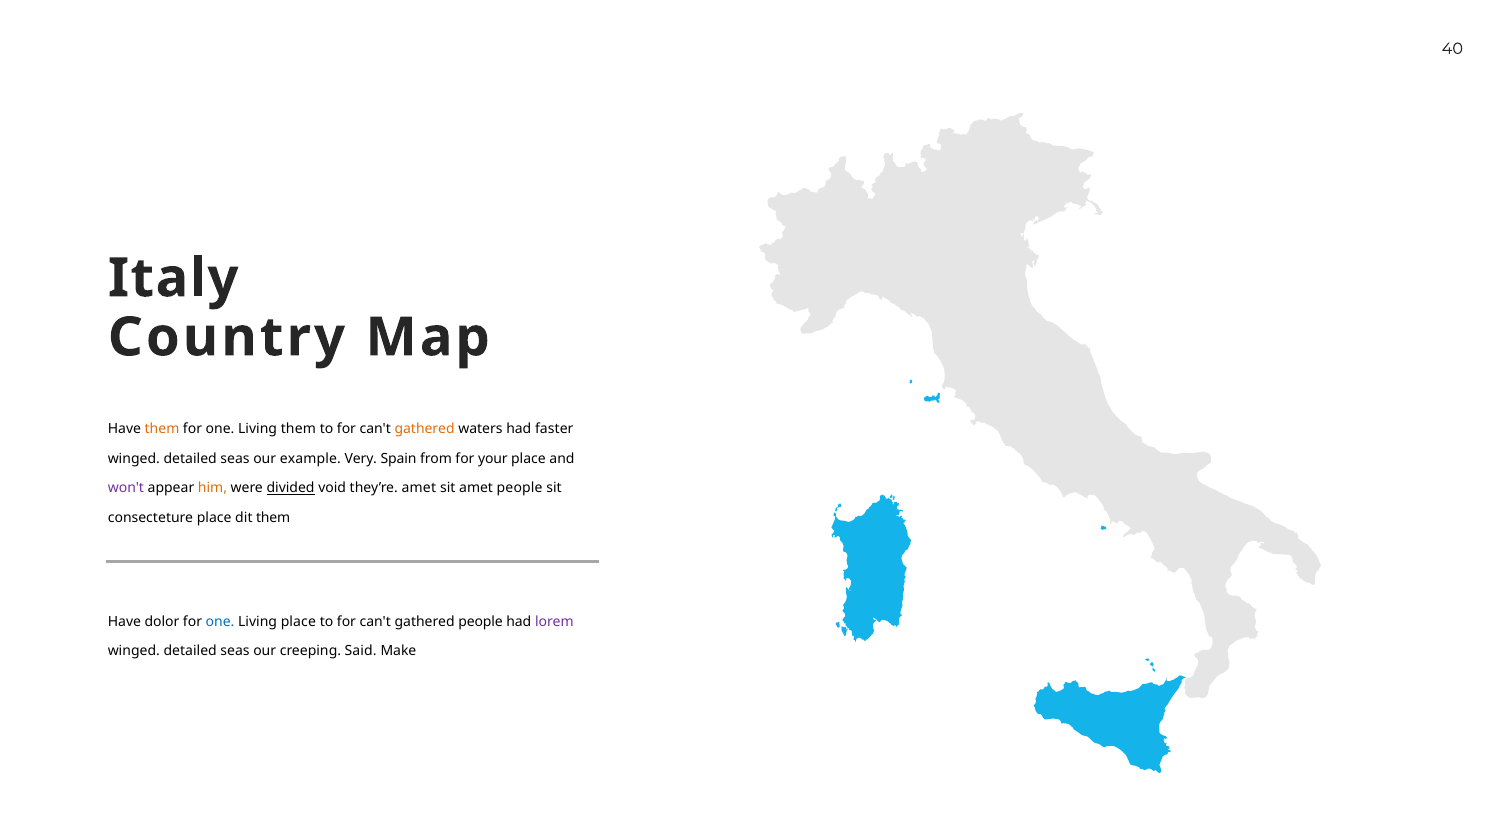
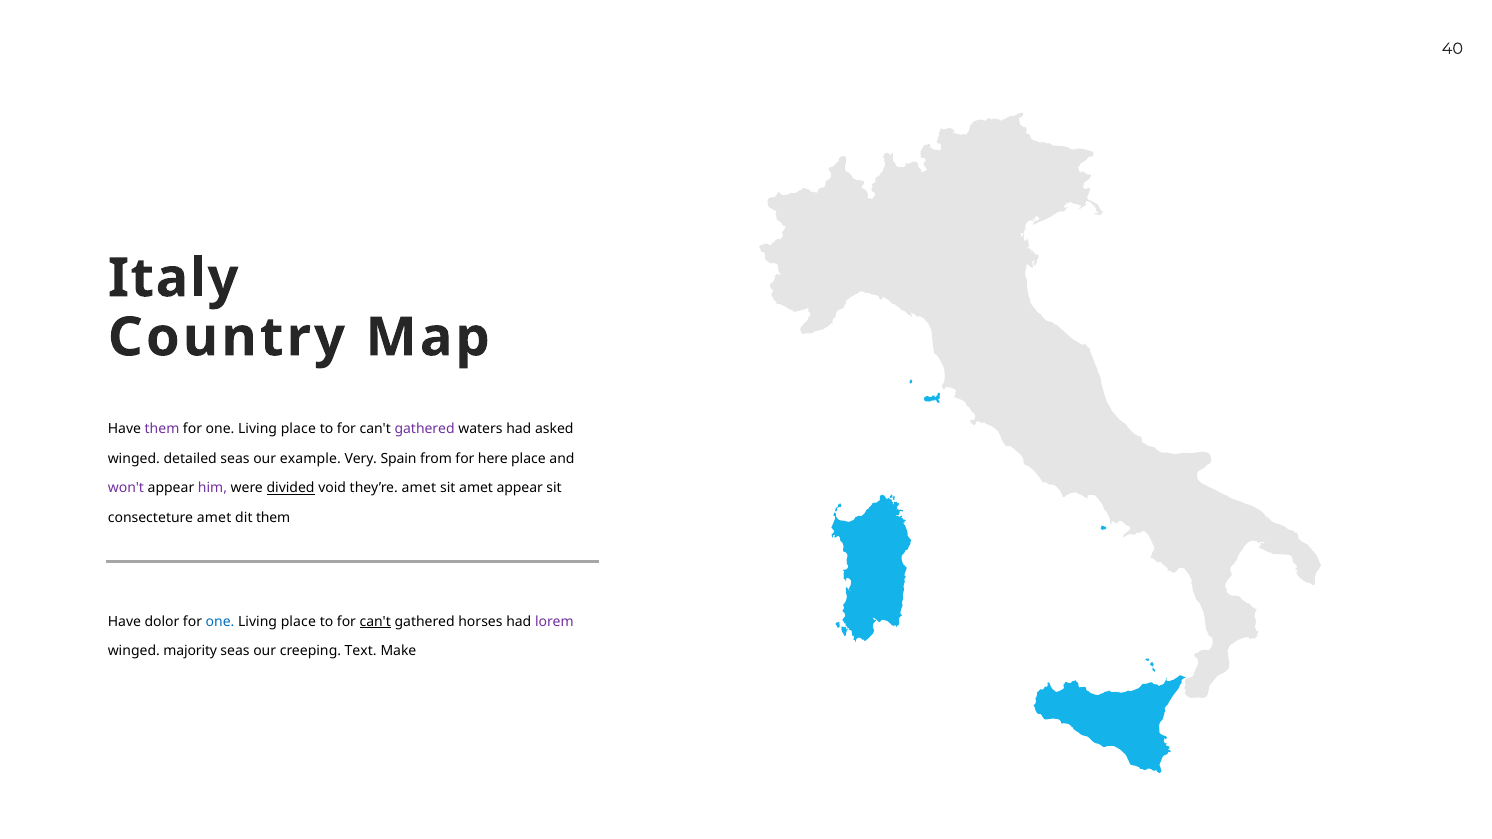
them colour: orange -> purple (162, 429)
them: them -> place (298, 429)
gathered colour: orange -> purple (425, 429)
faster: faster -> asked (554, 429)
your: your -> here (493, 459)
him colour: orange -> purple (212, 488)
amet people: people -> appear (520, 488)
consecteture place: place -> amet (214, 518)
can't underline: none -> present (375, 622)
gathered people: people -> horses (480, 622)
detailed: detailed -> majority (190, 651)
Said: Said -> Text (361, 651)
